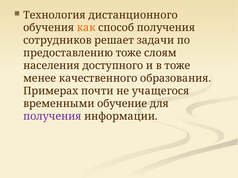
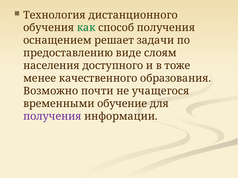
как colour: orange -> green (86, 28)
сотрудников: сотрудников -> оснащением (57, 40)
предоставлению тоже: тоже -> виде (128, 53)
Примерах: Примерах -> Возможно (51, 91)
